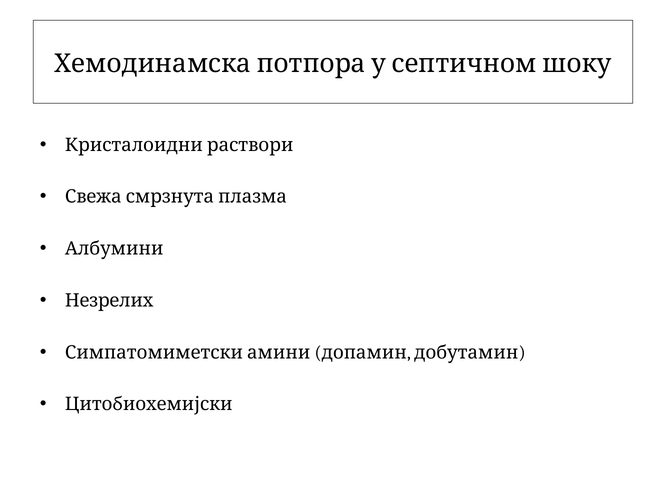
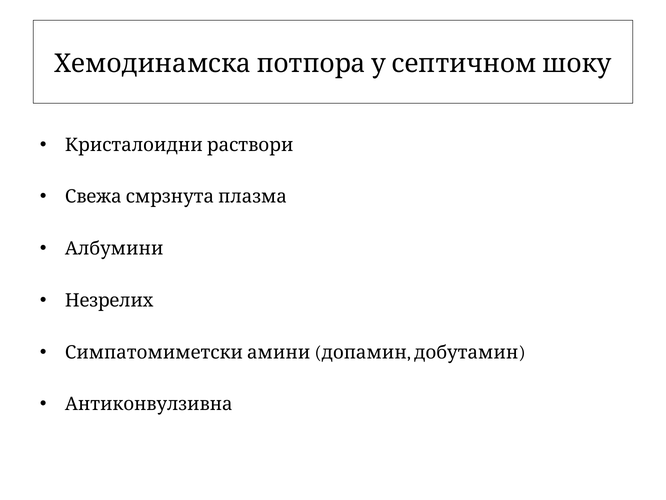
Цитобиохемијски: Цитобиохемијски -> Антиконвулзивна (149, 404)
